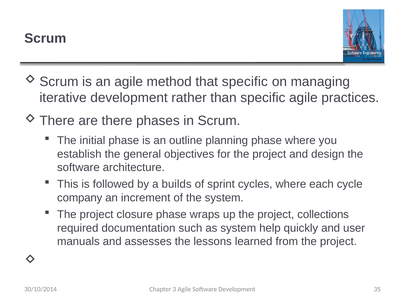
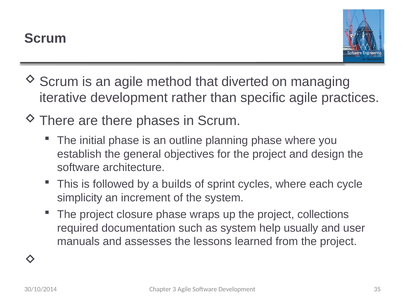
that specific: specific -> diverted (245, 82)
company: company -> simplicity (80, 198)
quickly: quickly -> usually (301, 229)
